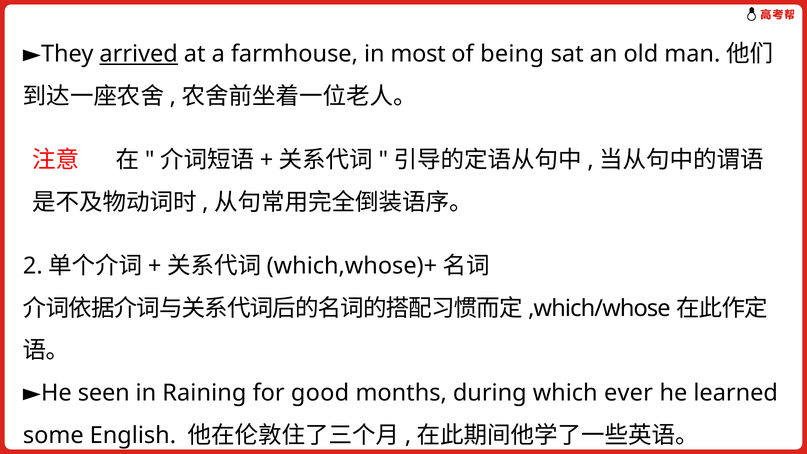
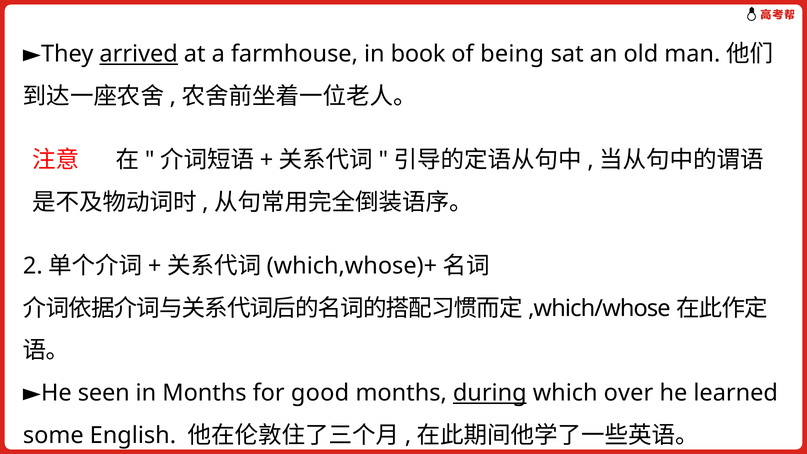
most: most -> book (418, 54)
in Raining: Raining -> Months (204, 393)
during underline: none -> present (490, 393)
ever: ever -> over (629, 393)
